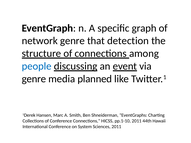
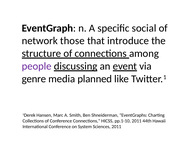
graph: graph -> social (144, 28)
network genre: genre -> those (72, 41)
detection: detection -> introduce (128, 41)
people colour: blue -> purple (37, 66)
